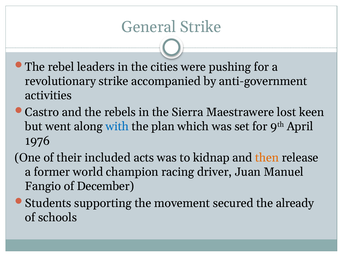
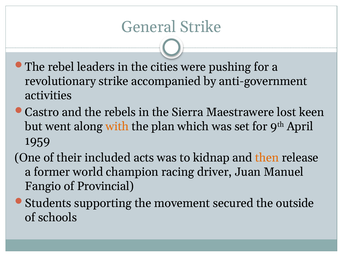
with colour: blue -> orange (117, 127)
1976: 1976 -> 1959 (38, 141)
December: December -> Provincial (105, 186)
already: already -> outside (295, 203)
